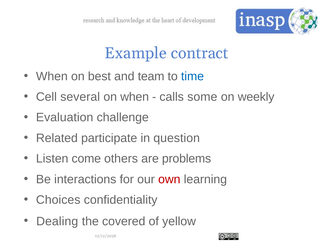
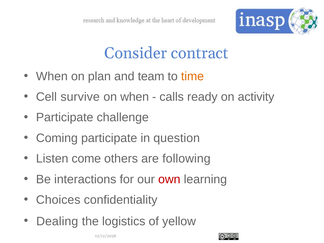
Example: Example -> Consider (136, 53)
best: best -> plan (99, 76)
time colour: blue -> orange (193, 76)
several: several -> survive (80, 97)
some: some -> ready (202, 97)
weekly: weekly -> activity (256, 97)
Evaluation: Evaluation -> Participate (65, 117)
Related: Related -> Coming (57, 138)
problems: problems -> following (186, 159)
covered: covered -> logistics (124, 221)
